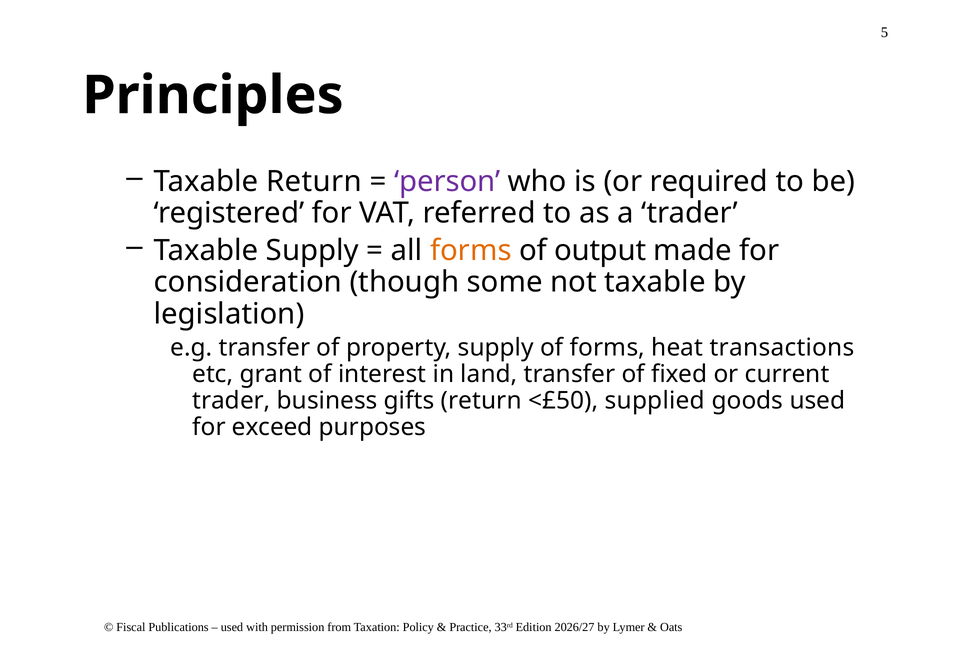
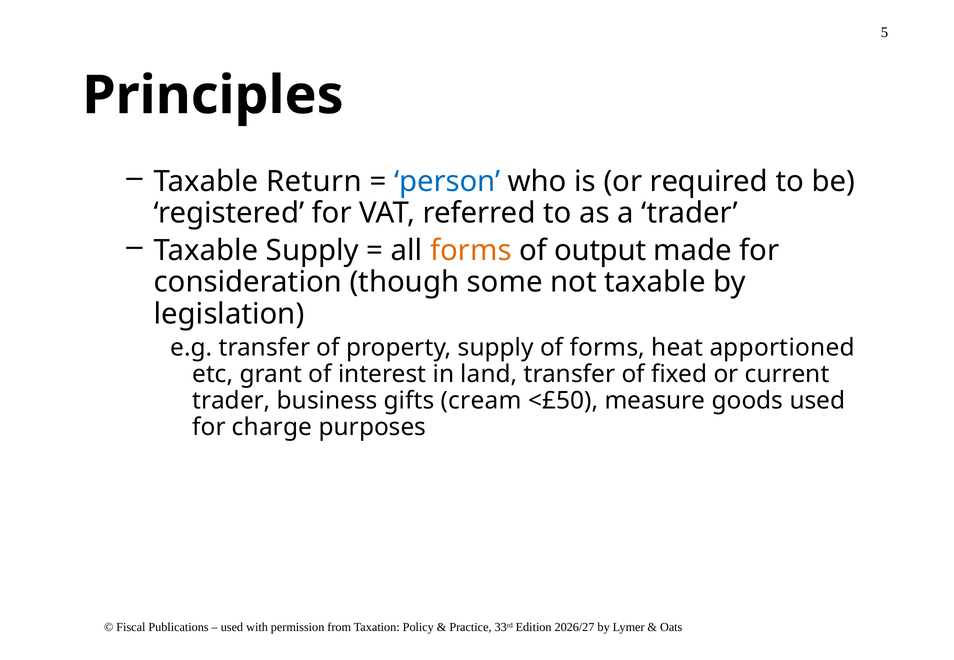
person colour: purple -> blue (447, 182)
transactions: transactions -> apportioned (782, 348)
gifts return: return -> cream (481, 401)
supplied: supplied -> measure (655, 401)
exceed: exceed -> charge (272, 427)
